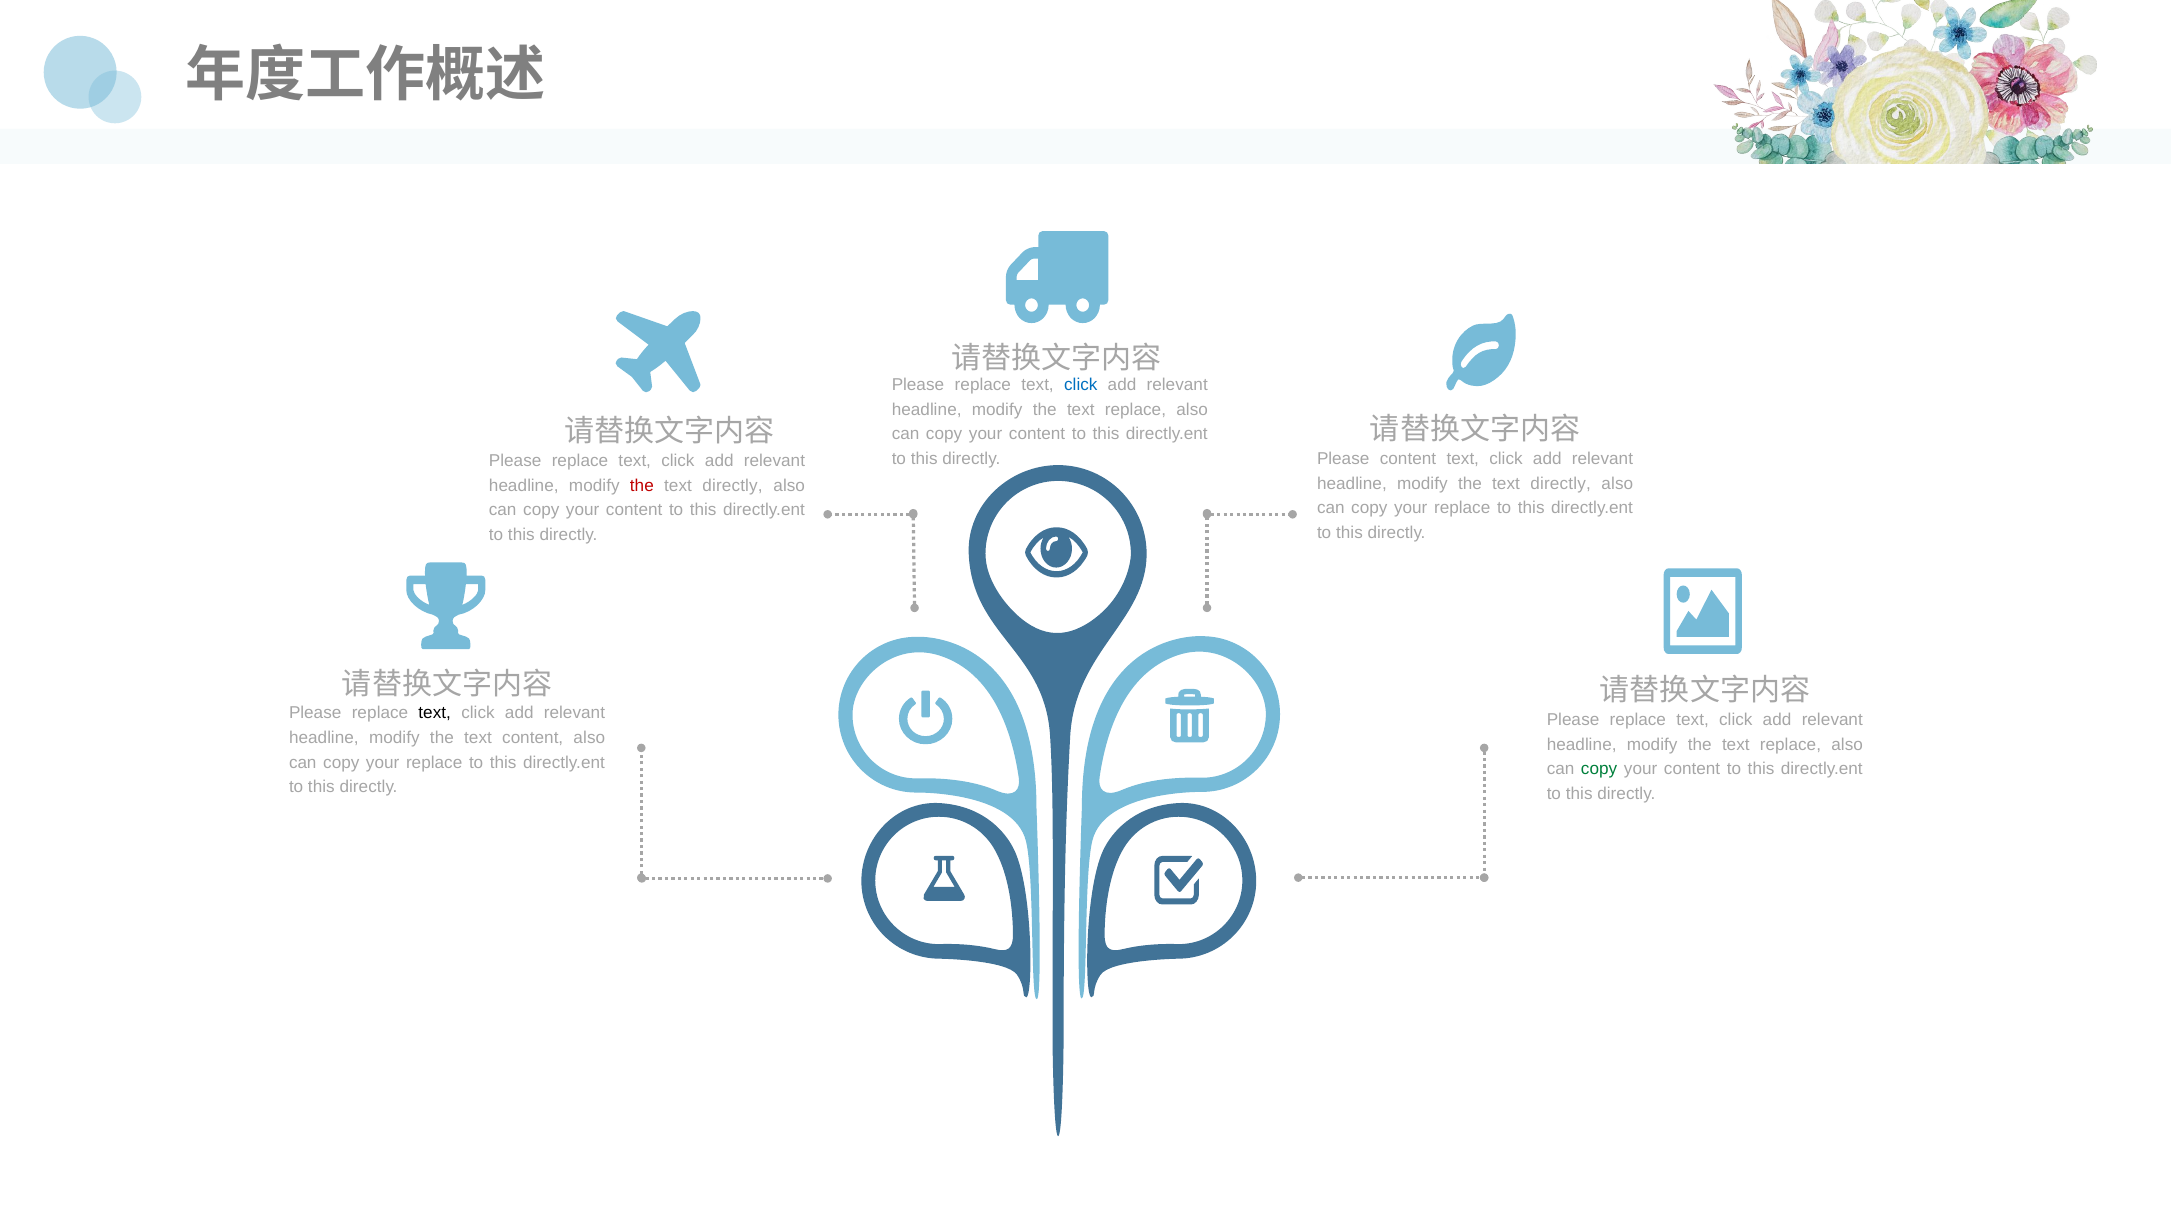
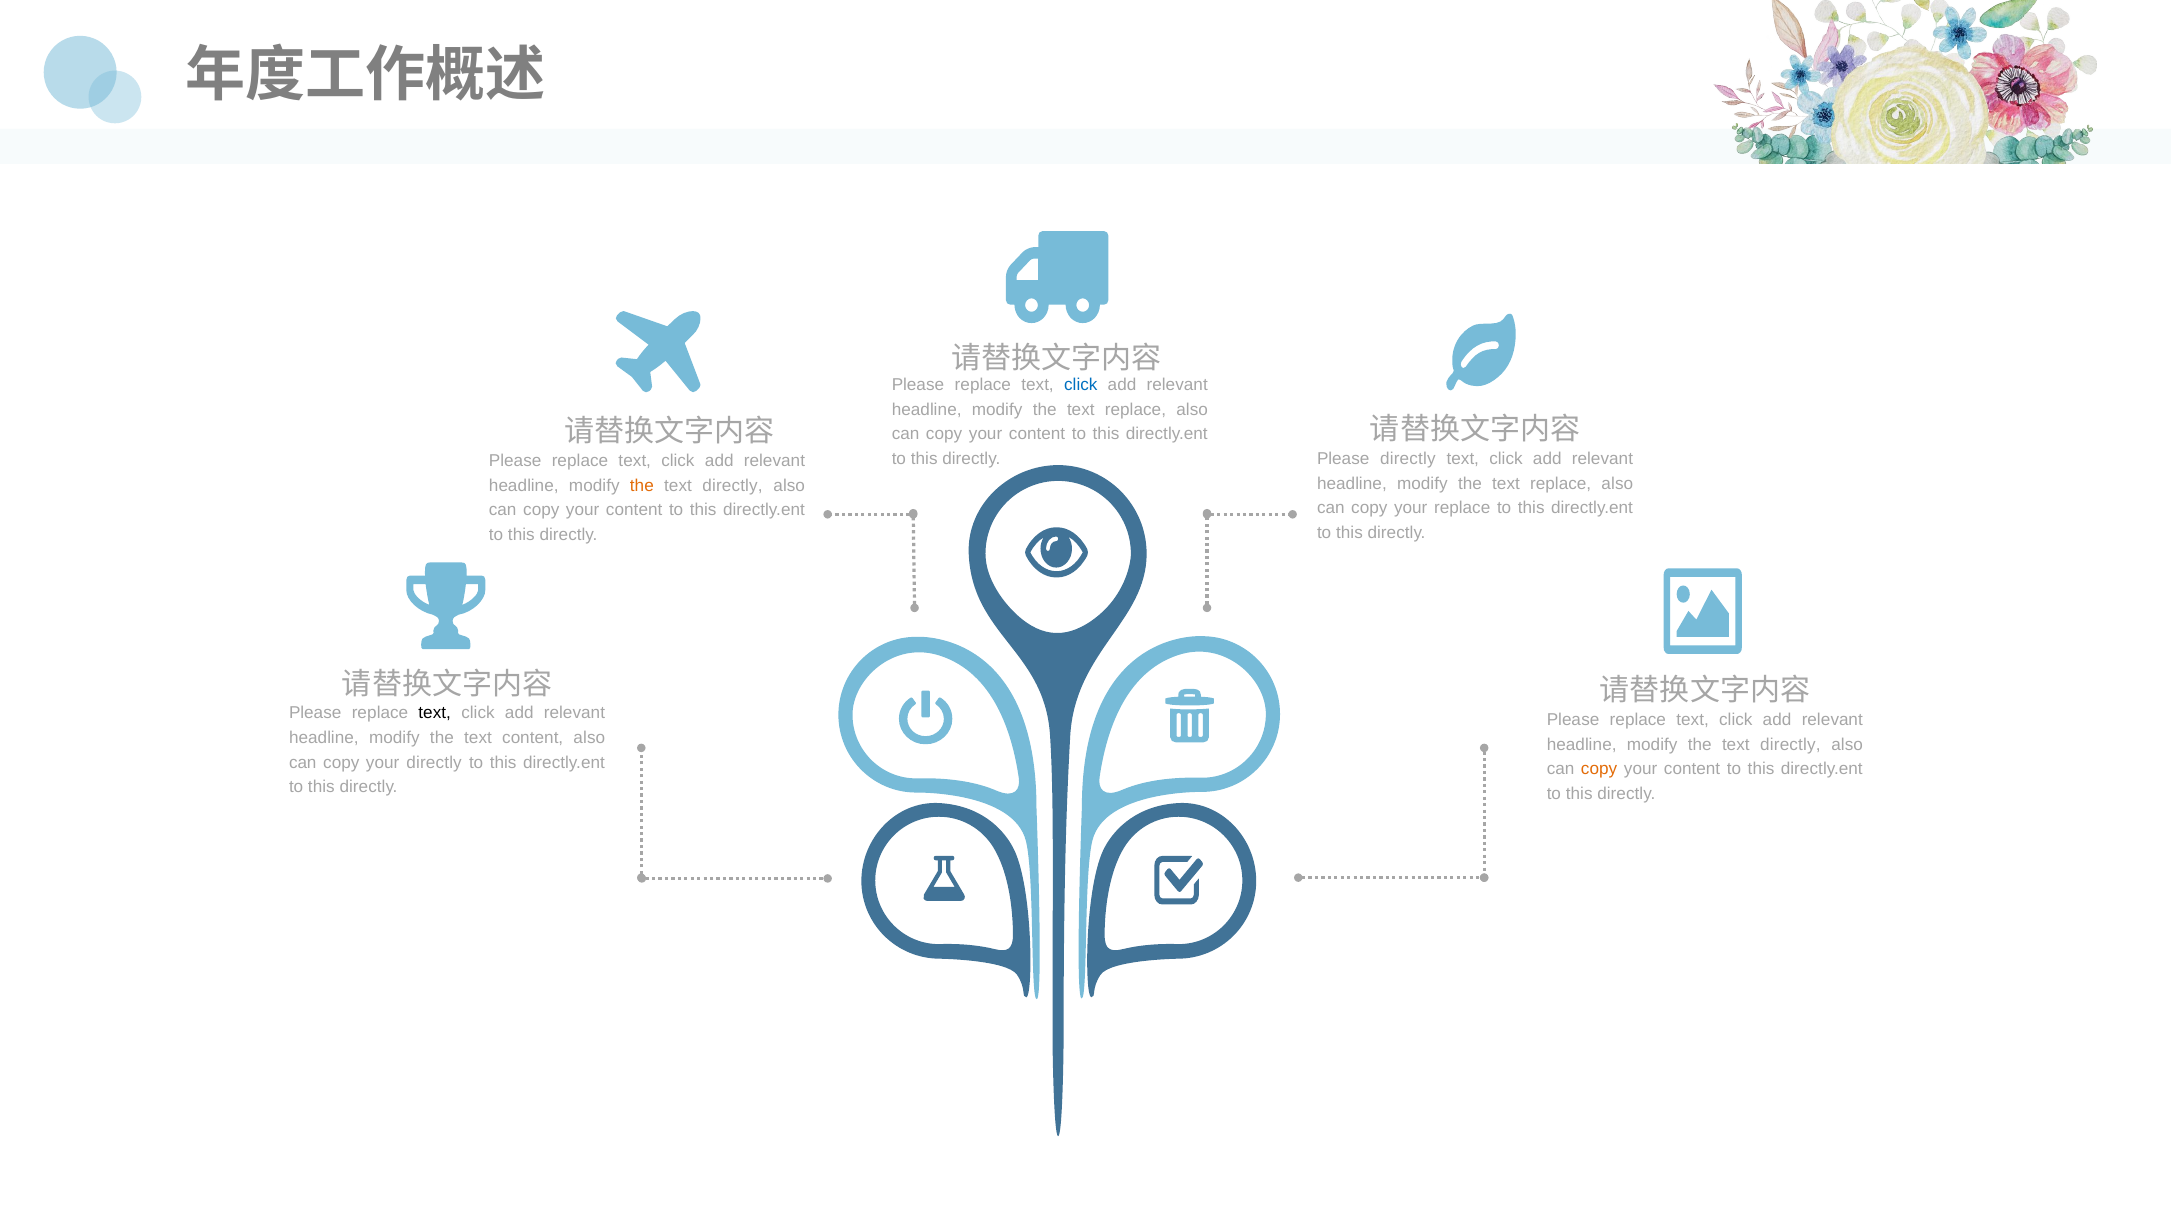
Please content: content -> directly (1408, 459)
directly: directly -> replace (1561, 483)
the colour: red -> orange (642, 486)
replace: replace -> directly (1790, 745)
replace: replace -> directly (434, 763)
copy colour: green -> orange (1599, 769)
